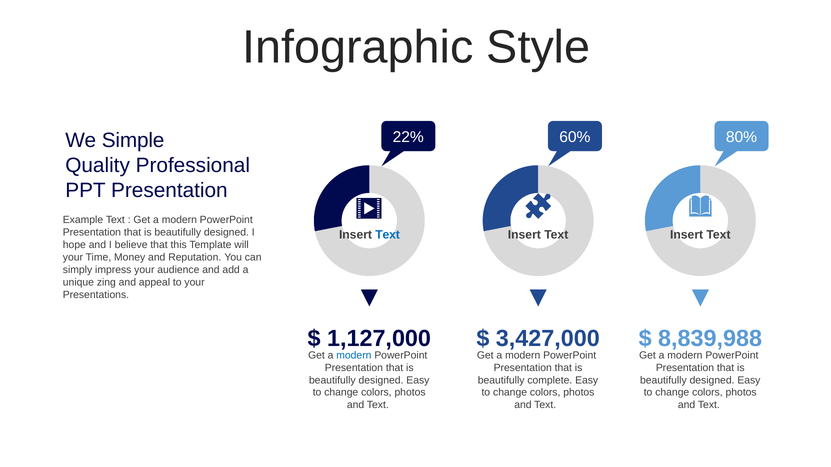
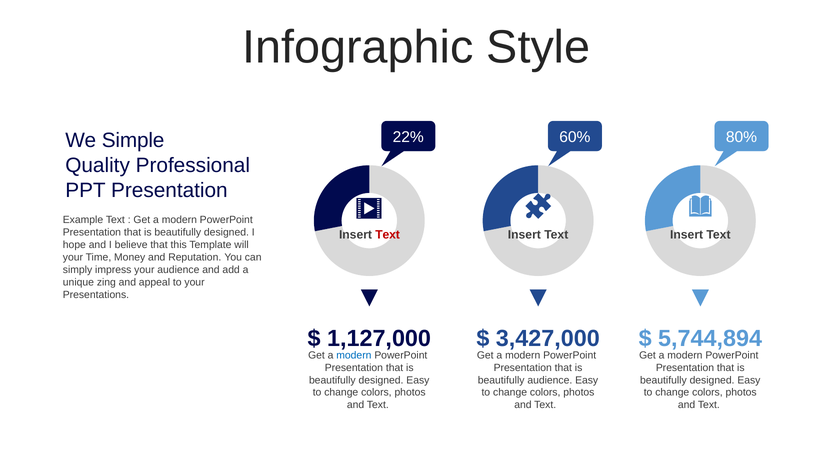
Text colour: blue -> red (388, 235)
8,839,988: 8,839,988 -> 5,744,894 (710, 339)
beautifully complete: complete -> audience (550, 380)
